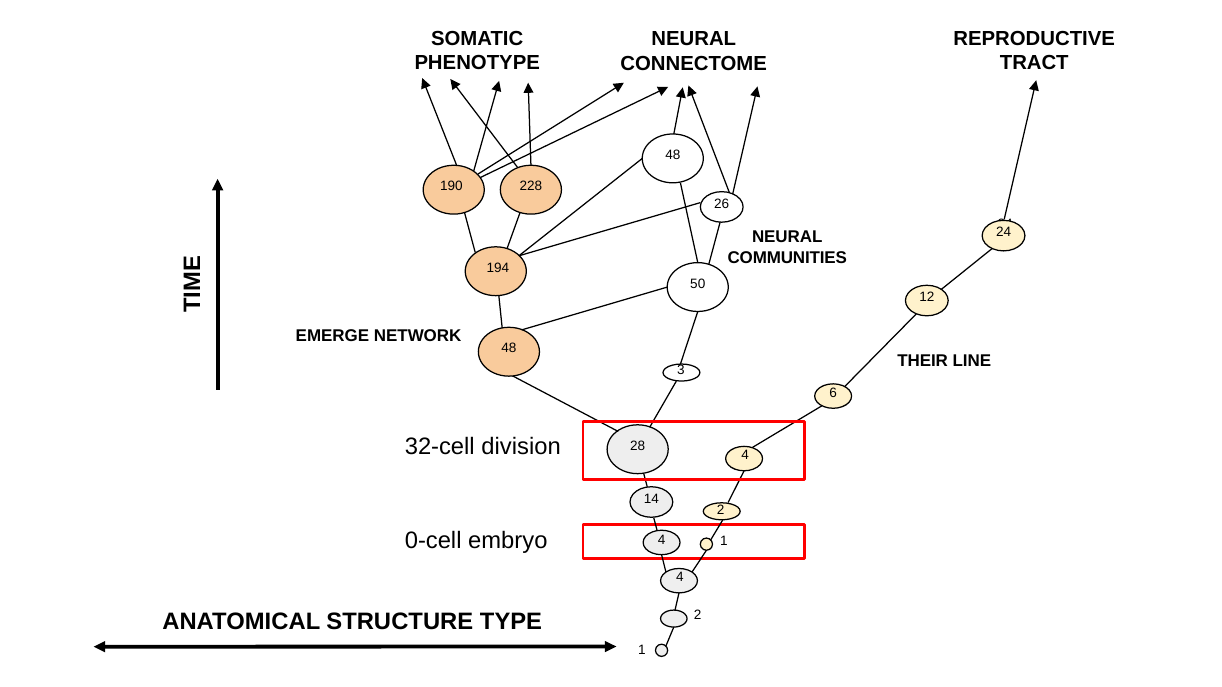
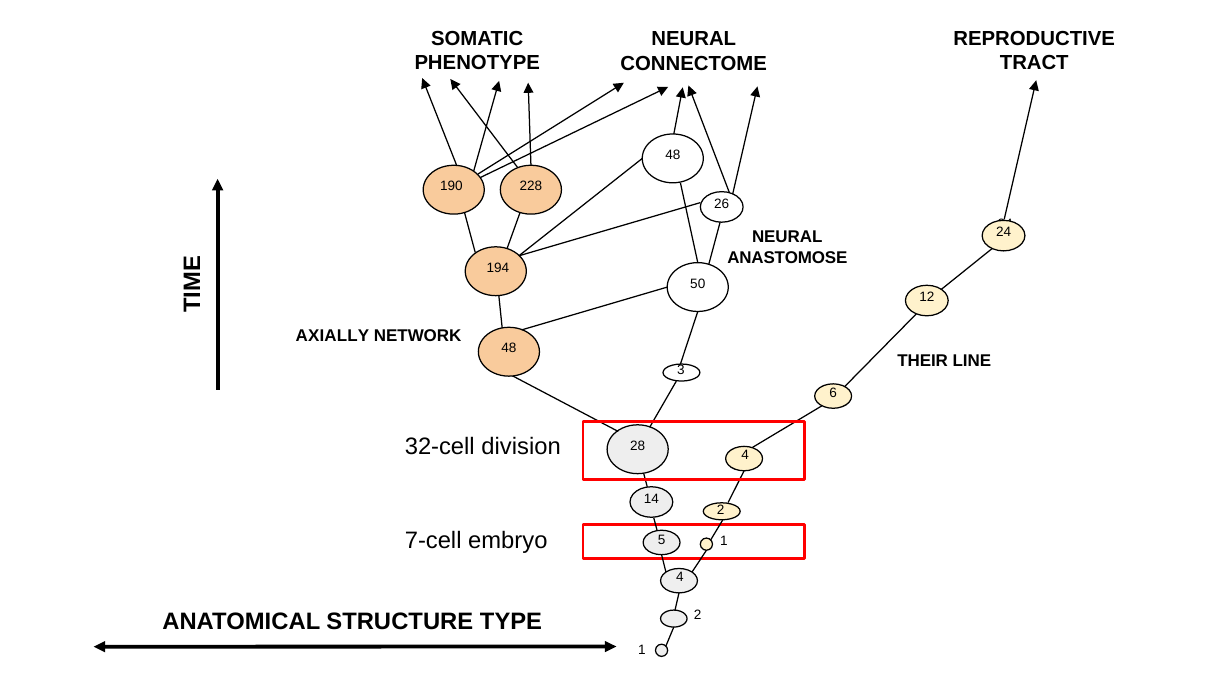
COMMUNITIES: COMMUNITIES -> ANASTOMOSE (787, 258)
EMERGE: EMERGE -> AXIALLY (332, 336)
0-cell: 0-cell -> 7-cell (433, 541)
embryo 4: 4 -> 5 (662, 540)
